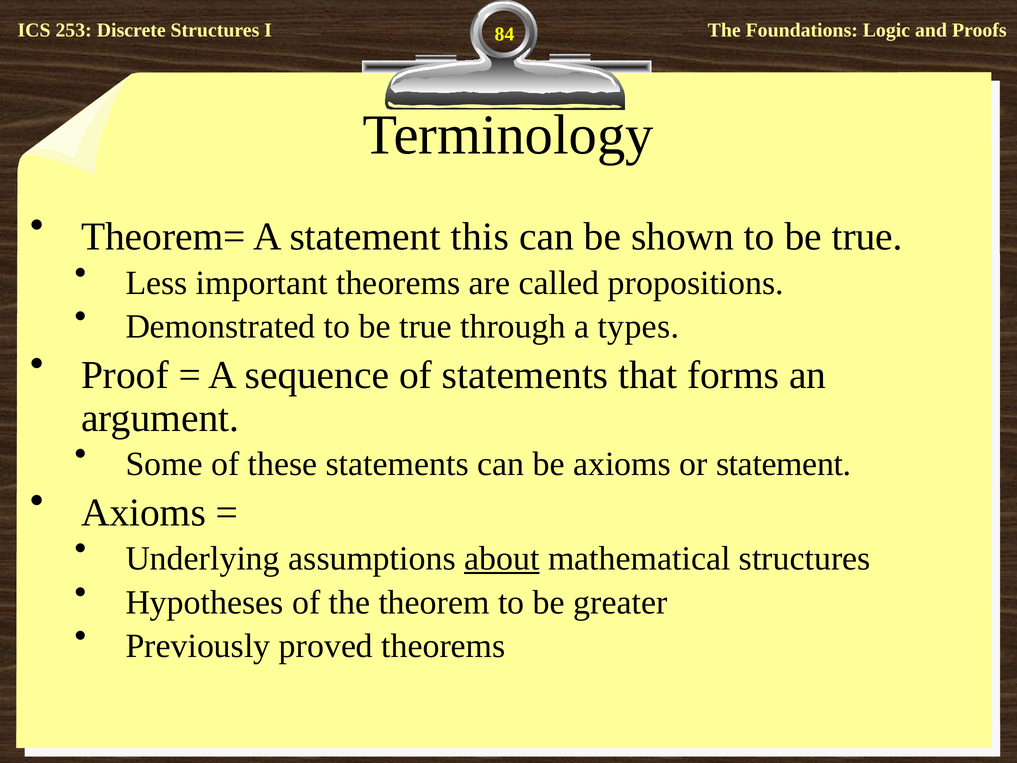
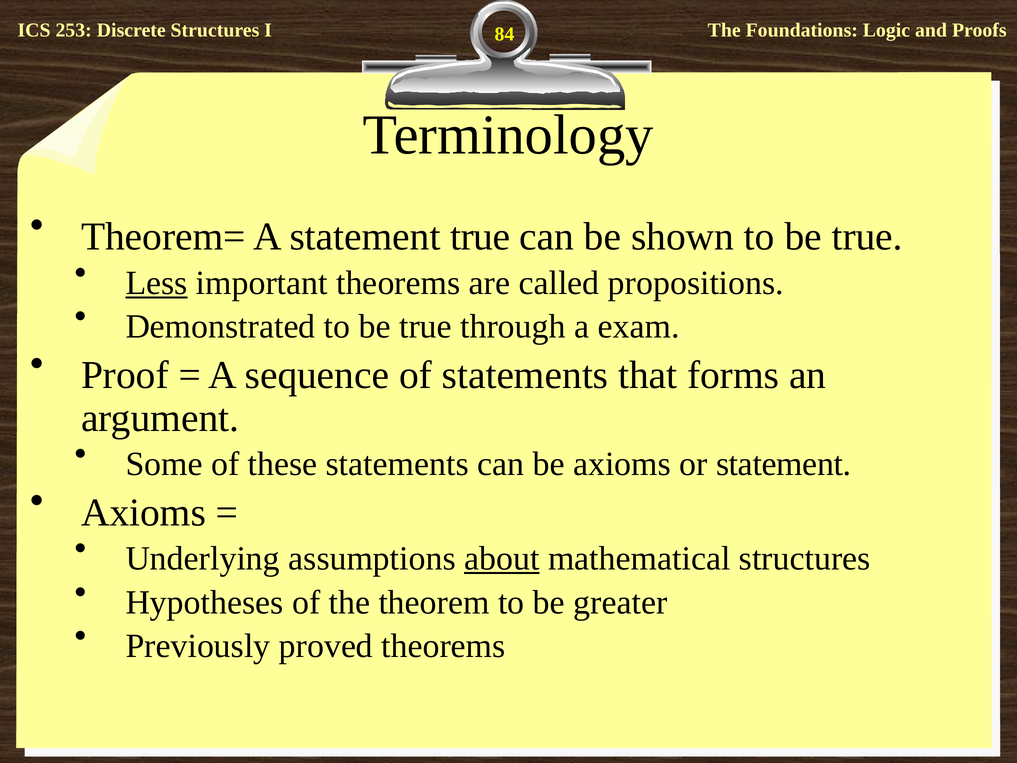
statement this: this -> true (480, 237)
Less underline: none -> present (157, 283)
types: types -> exam (639, 327)
